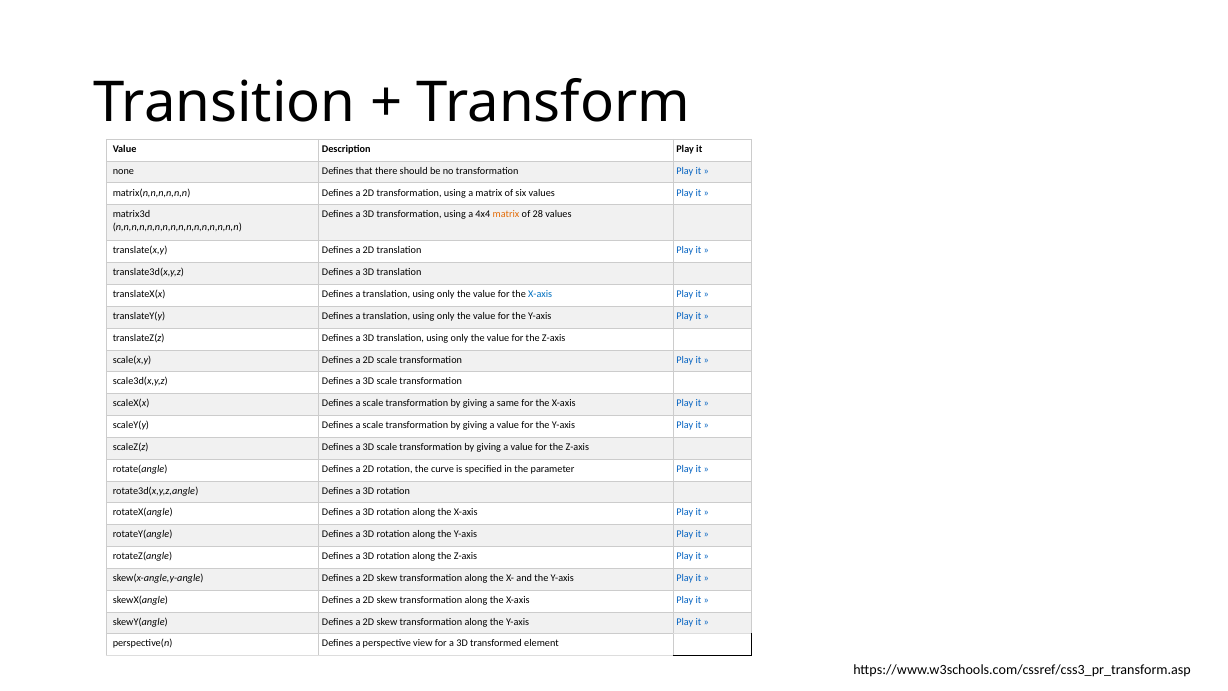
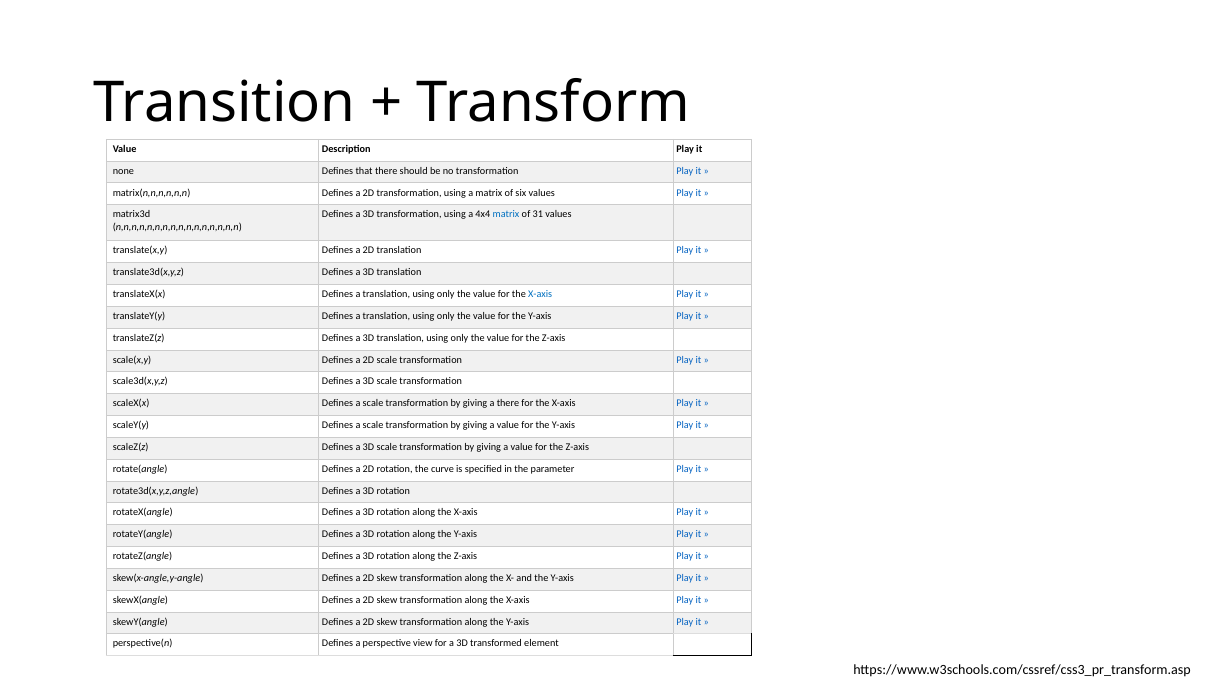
matrix colour: orange -> blue (506, 214)
28: 28 -> 31 (538, 214)
a same: same -> there (508, 403)
